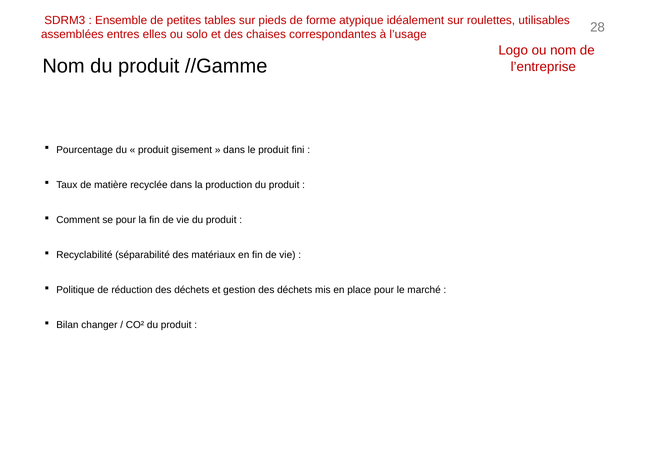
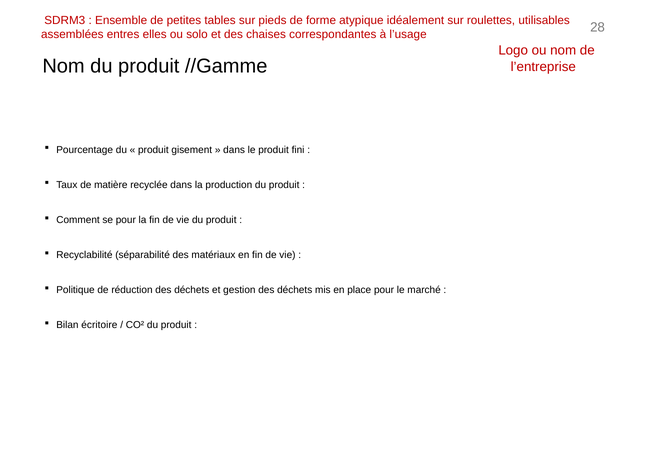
changer: changer -> écritoire (99, 325)
